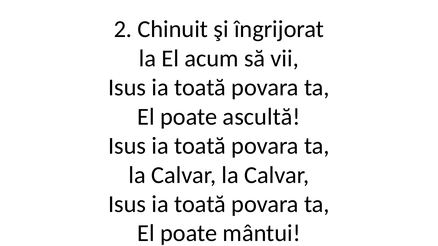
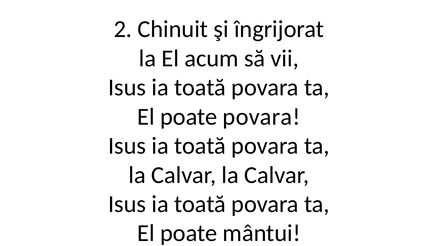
poate ascultă: ascultă -> povara (262, 117)
